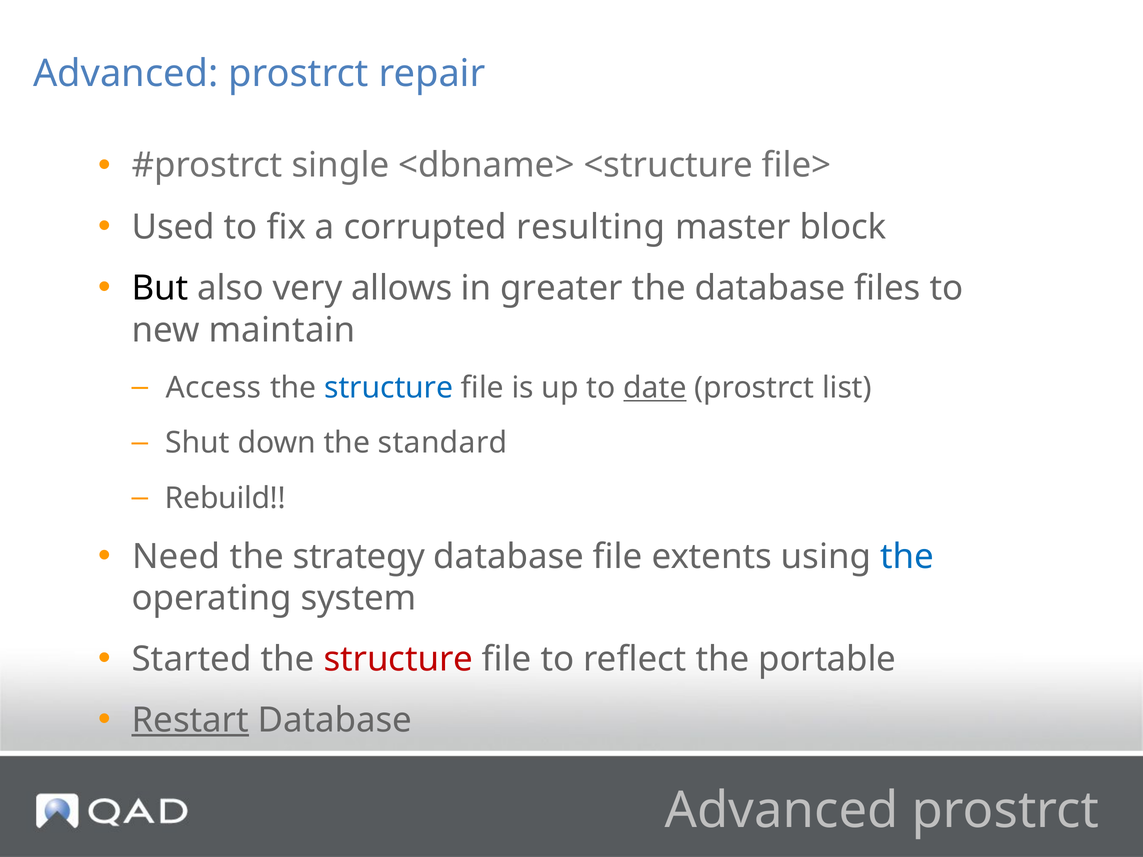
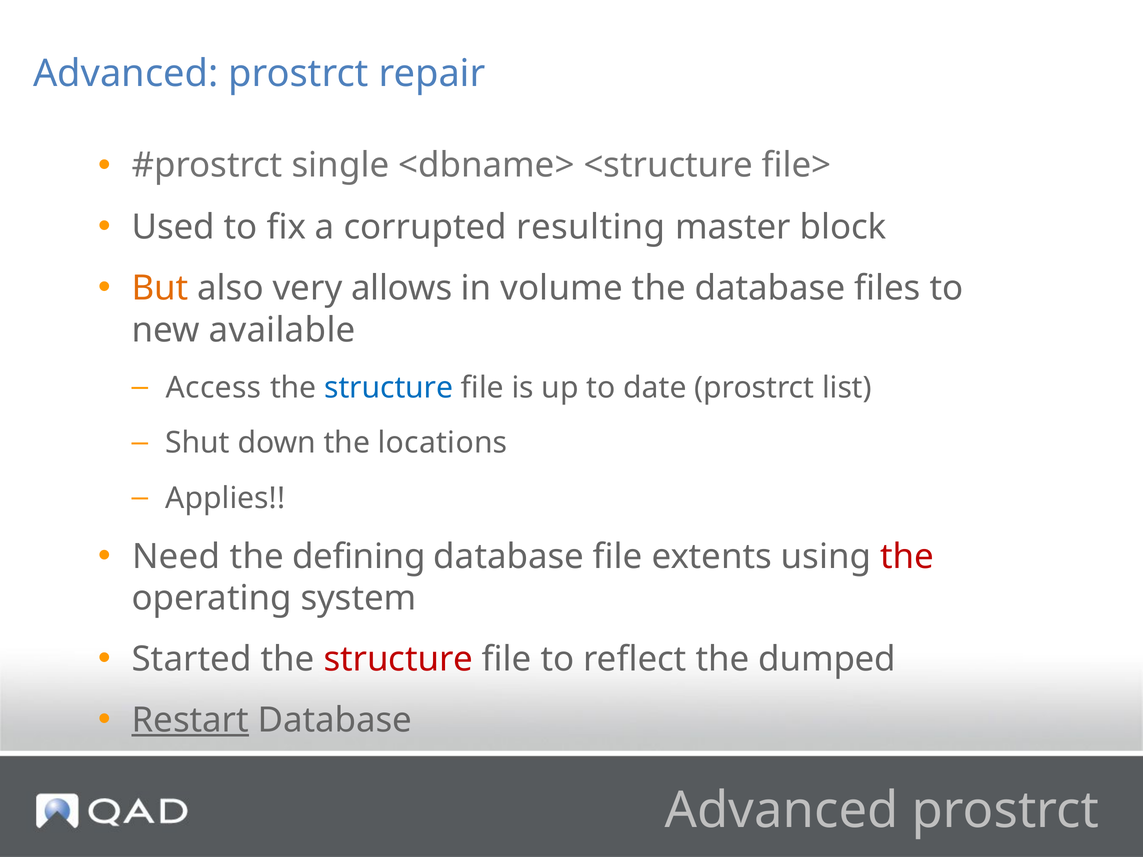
But colour: black -> orange (160, 288)
greater: greater -> volume (562, 288)
maintain: maintain -> available (282, 330)
date underline: present -> none (655, 388)
standard: standard -> locations (443, 443)
Rebuild: Rebuild -> Applies (225, 498)
strategy: strategy -> defining (359, 557)
the colour: blue -> red (907, 557)
portable: portable -> dumped (827, 660)
